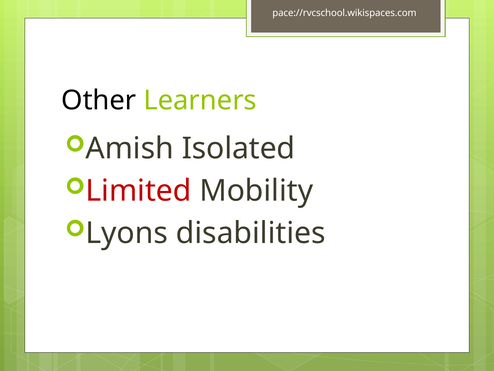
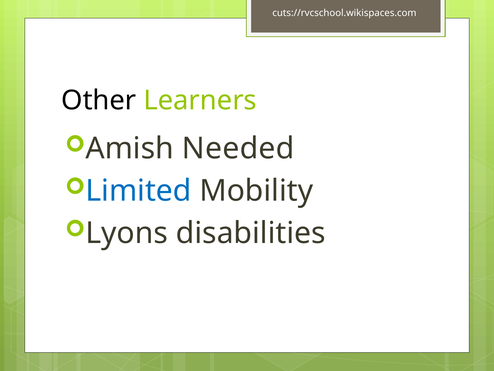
pace://rvcschool.wikispaces.com: pace://rvcschool.wikispaces.com -> cuts://rvcschool.wikispaces.com (344, 13)
Isolated: Isolated -> Needed (238, 148)
Limited colour: red -> blue (138, 190)
